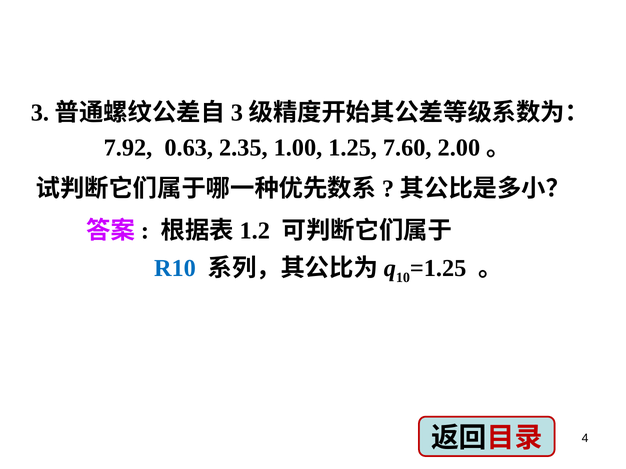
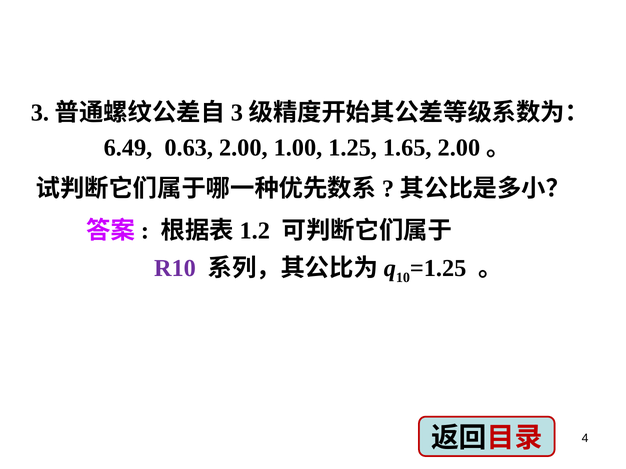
7.92: 7.92 -> 6.49 (128, 148)
0.63 2.35: 2.35 -> 2.00 (243, 148)
7.60: 7.60 -> 1.65 (407, 148)
R10 colour: blue -> purple (175, 269)
